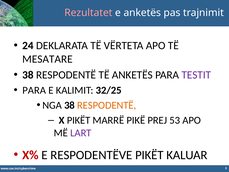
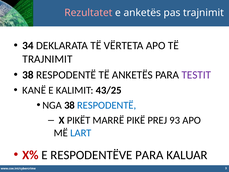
24: 24 -> 34 (28, 46)
MESATARE: MESATARE -> TRAJNIMIT (47, 59)
PARA: PARA -> KANË (34, 90)
32/25: 32/25 -> 43/25 (109, 90)
RESPODENTË colour: orange -> blue (107, 105)
53: 53 -> 93 (175, 120)
LART colour: purple -> blue (81, 133)
RESPODENTËVE PIKËT: PIKËT -> PARA (149, 155)
